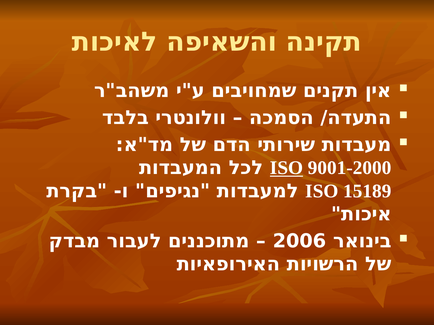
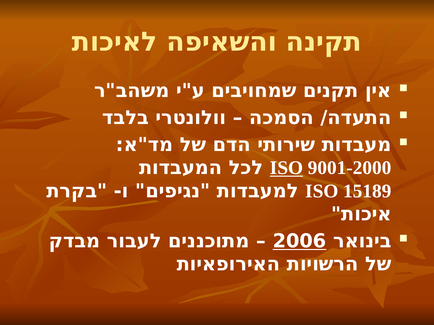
2006 underline: none -> present (300, 242)
